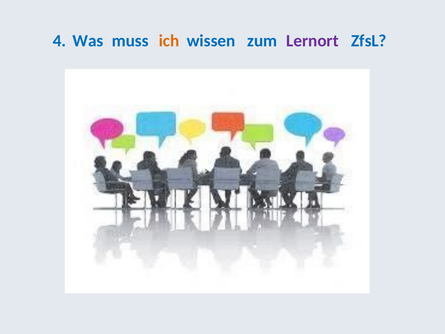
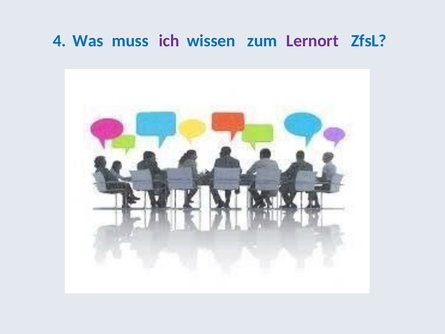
ich colour: orange -> purple (169, 41)
